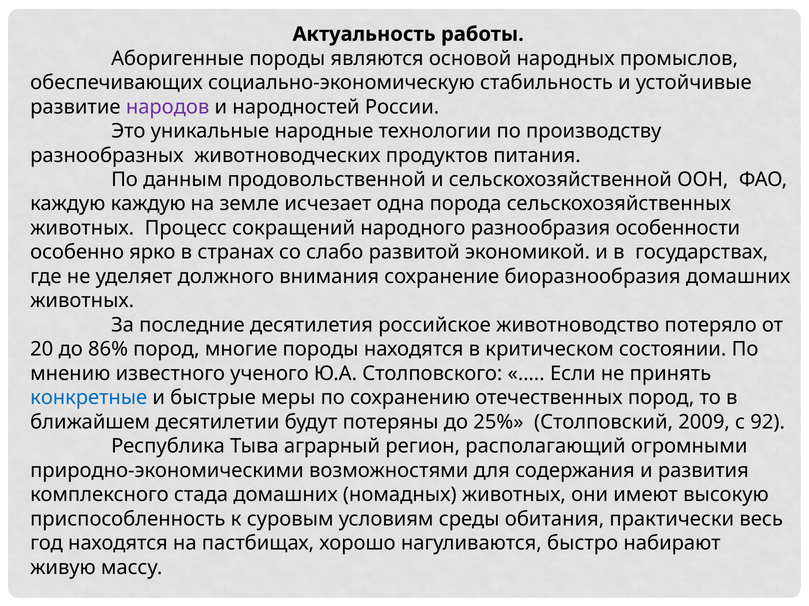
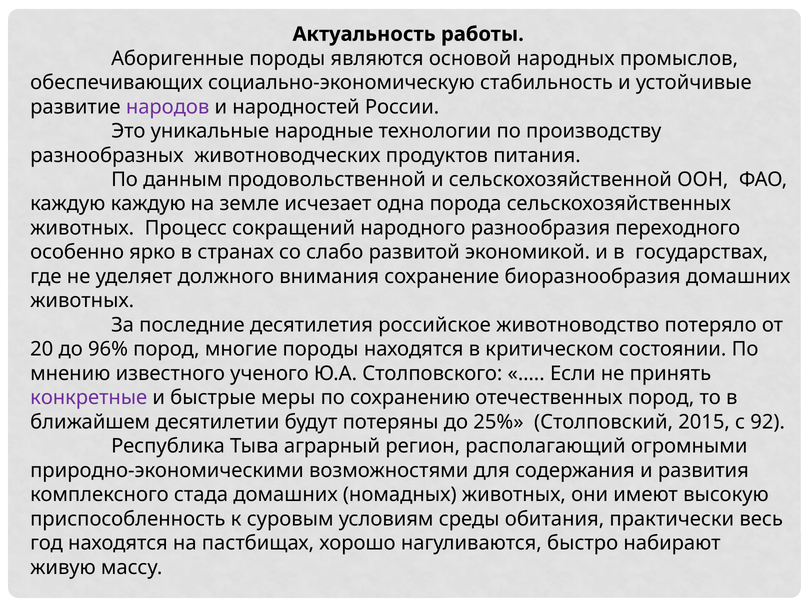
особенности: особенности -> переходного (678, 228)
86%: 86% -> 96% (108, 350)
конкретные colour: blue -> purple (89, 398)
2009: 2009 -> 2015 (704, 423)
